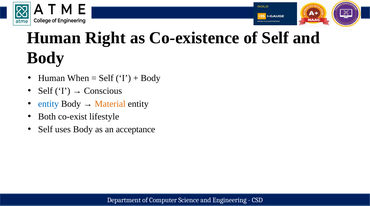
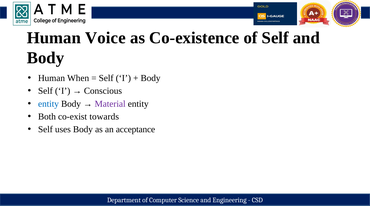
Right: Right -> Voice (105, 38)
Material colour: orange -> purple (110, 104)
lifestyle: lifestyle -> towards (104, 116)
